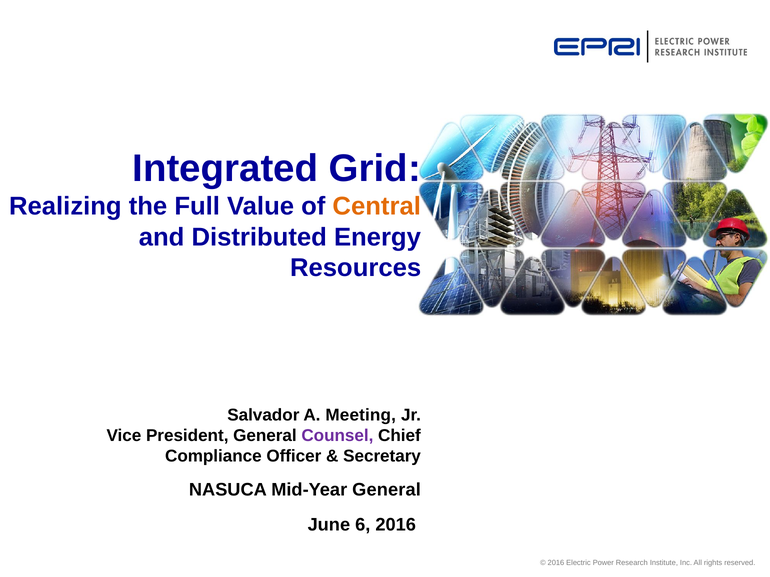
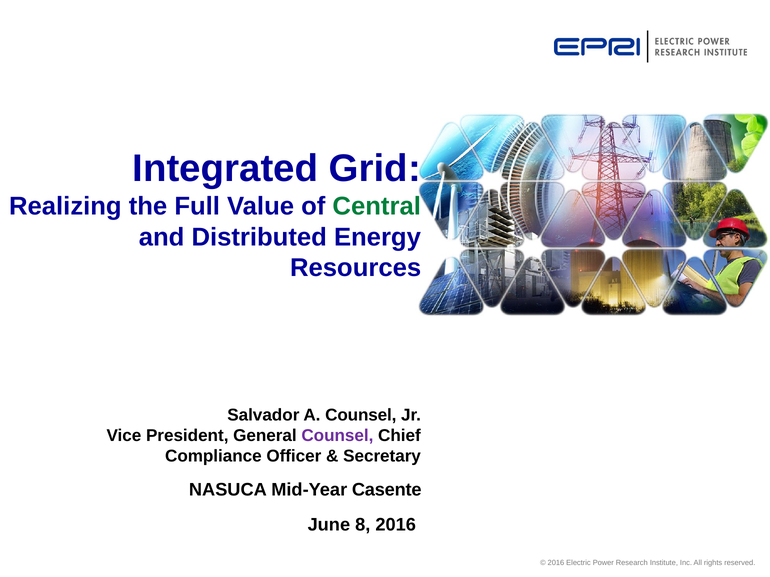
Central colour: orange -> green (377, 206)
A Meeting: Meeting -> Counsel (361, 415)
Mid-Year General: General -> Casente (387, 490)
6: 6 -> 8 (363, 525)
